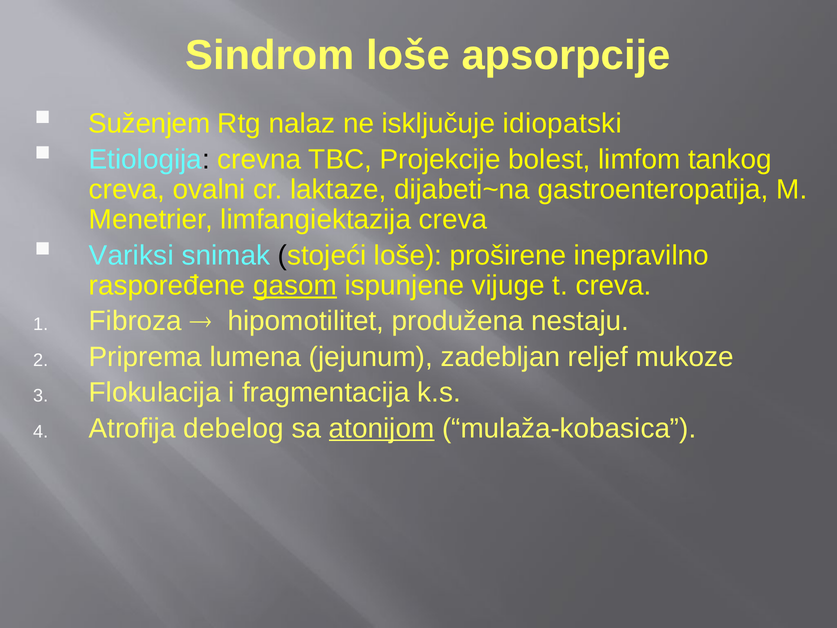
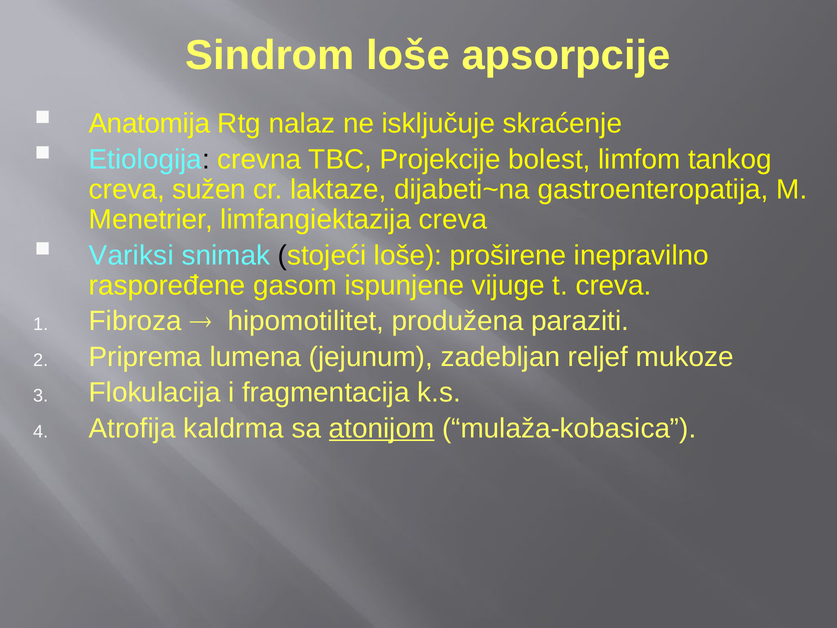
Suženjem: Suženjem -> Anatomija (149, 124)
idiopatski: idiopatski -> skraćenje (562, 124)
ovalni: ovalni -> sužen (209, 189)
gasom underline: present -> none (295, 285)
nestaju: nestaju -> paraziti (580, 321)
debelog: debelog -> kaldrma (234, 428)
